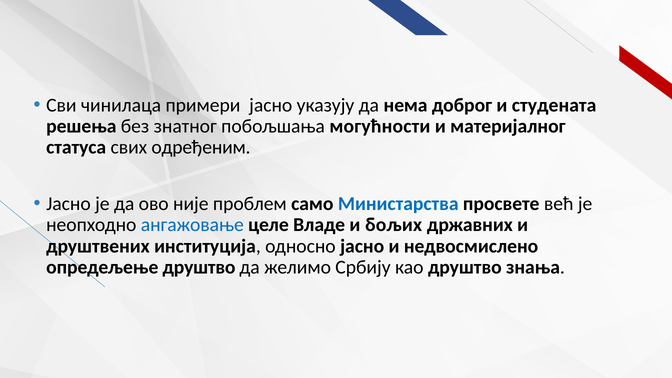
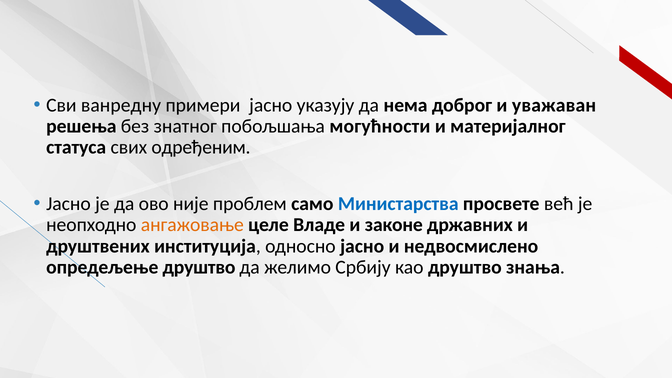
чинилаца: чинилаца -> ванредну (121, 105)
студената: студената -> уважаван (554, 105)
ангажовање colour: blue -> orange (192, 225)
бољих: бољих -> законе (394, 225)
